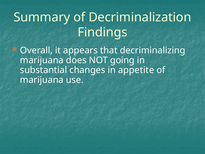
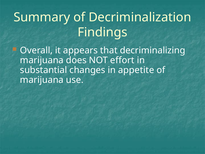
going: going -> effort (122, 60)
